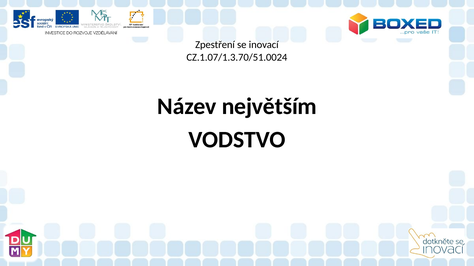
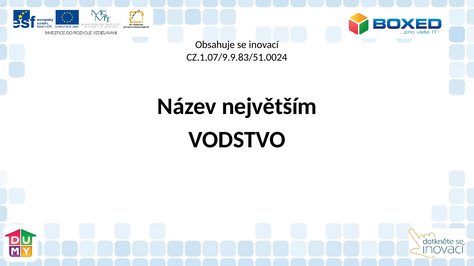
Zpestření: Zpestření -> Obsahuje (215, 45)
CZ.1.07/1.3.70/51.0024: CZ.1.07/1.3.70/51.0024 -> CZ.1.07/9.9.83/51.0024 (237, 57)
